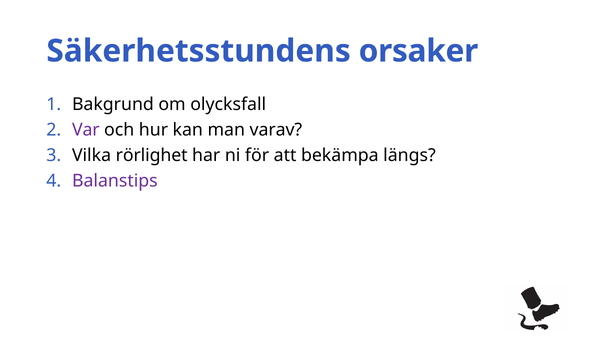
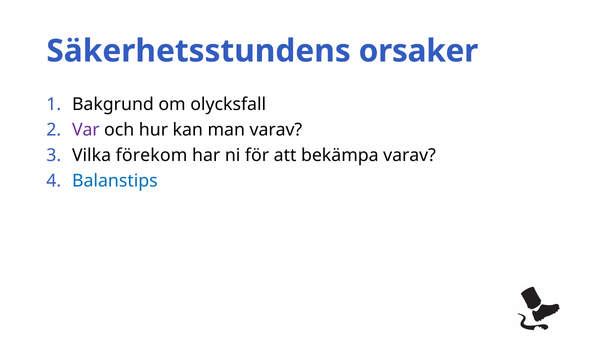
rörlighet: rörlighet -> förekom (152, 155)
bekämpa längs: längs -> varav (410, 155)
Balanstips colour: purple -> blue (115, 181)
